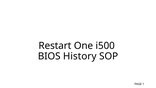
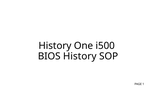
Restart: Restart -> History (55, 46)
